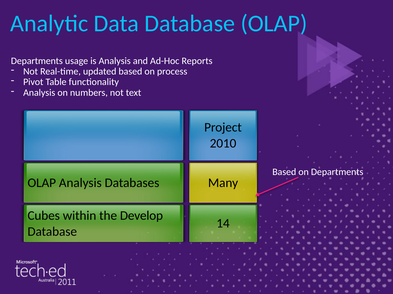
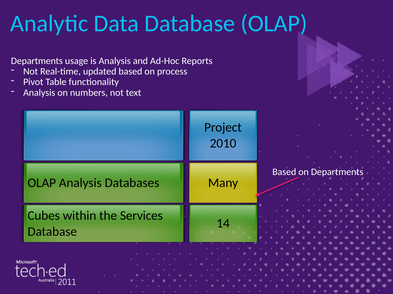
Develop: Develop -> Services (141, 216)
